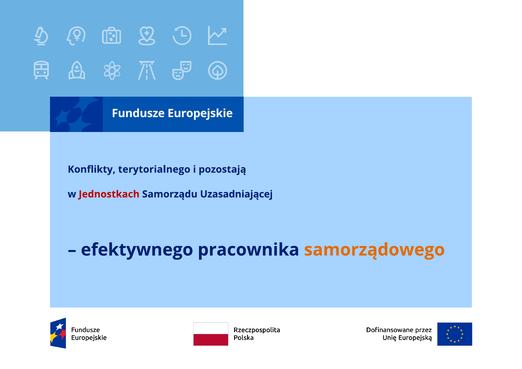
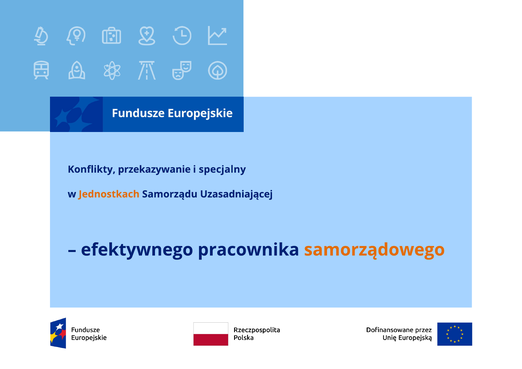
terytorialnego: terytorialnego -> przekazywanie (154, 169)
pozostają: pozostają -> specjalny (222, 169)
Jednostkach colour: red -> orange (109, 194)
